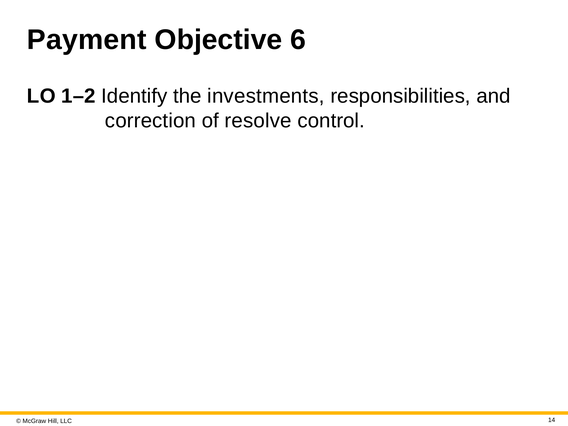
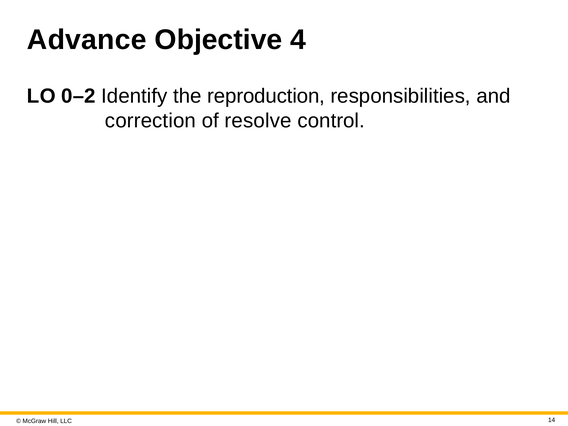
Payment: Payment -> Advance (87, 40)
6: 6 -> 4 (298, 40)
1–2: 1–2 -> 0–2 (78, 96)
investments: investments -> reproduction (266, 96)
